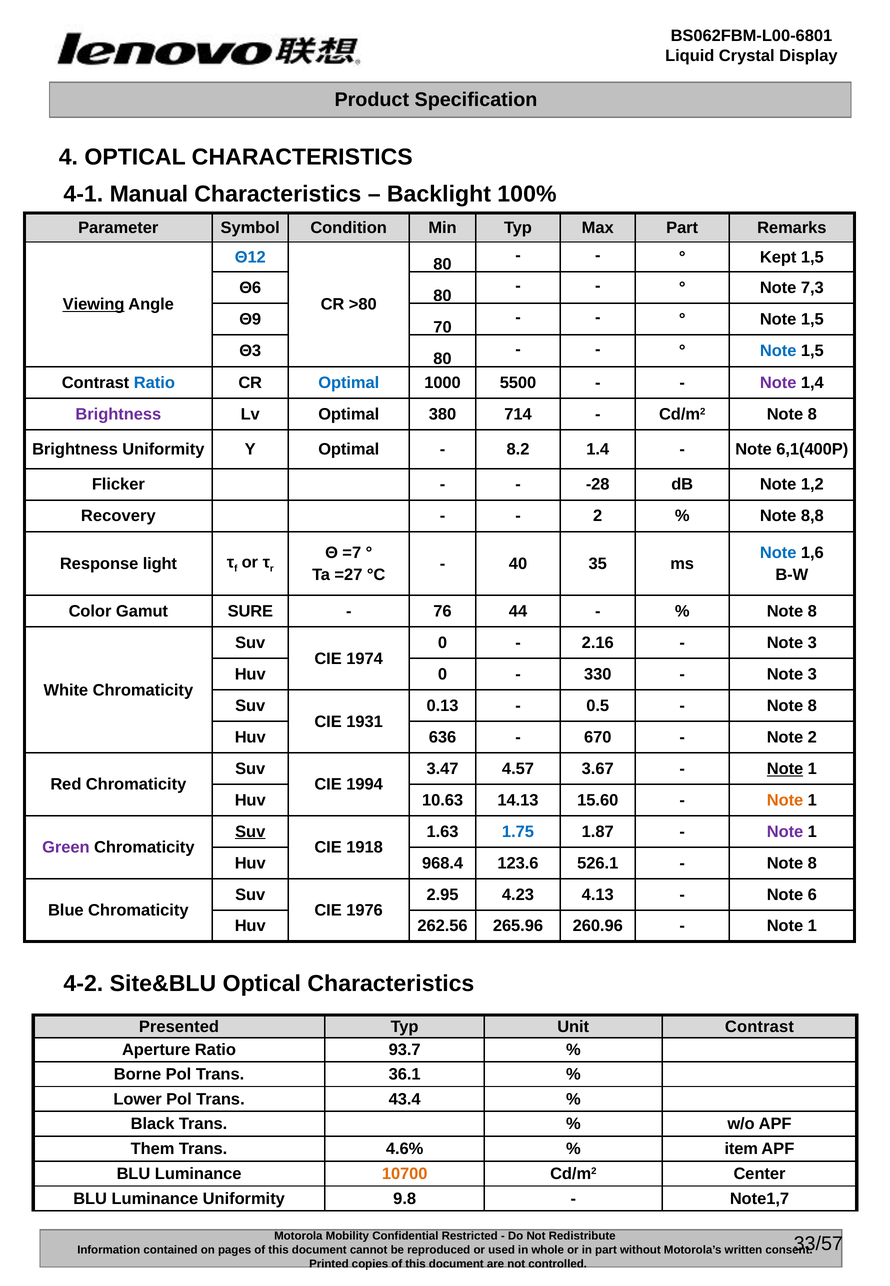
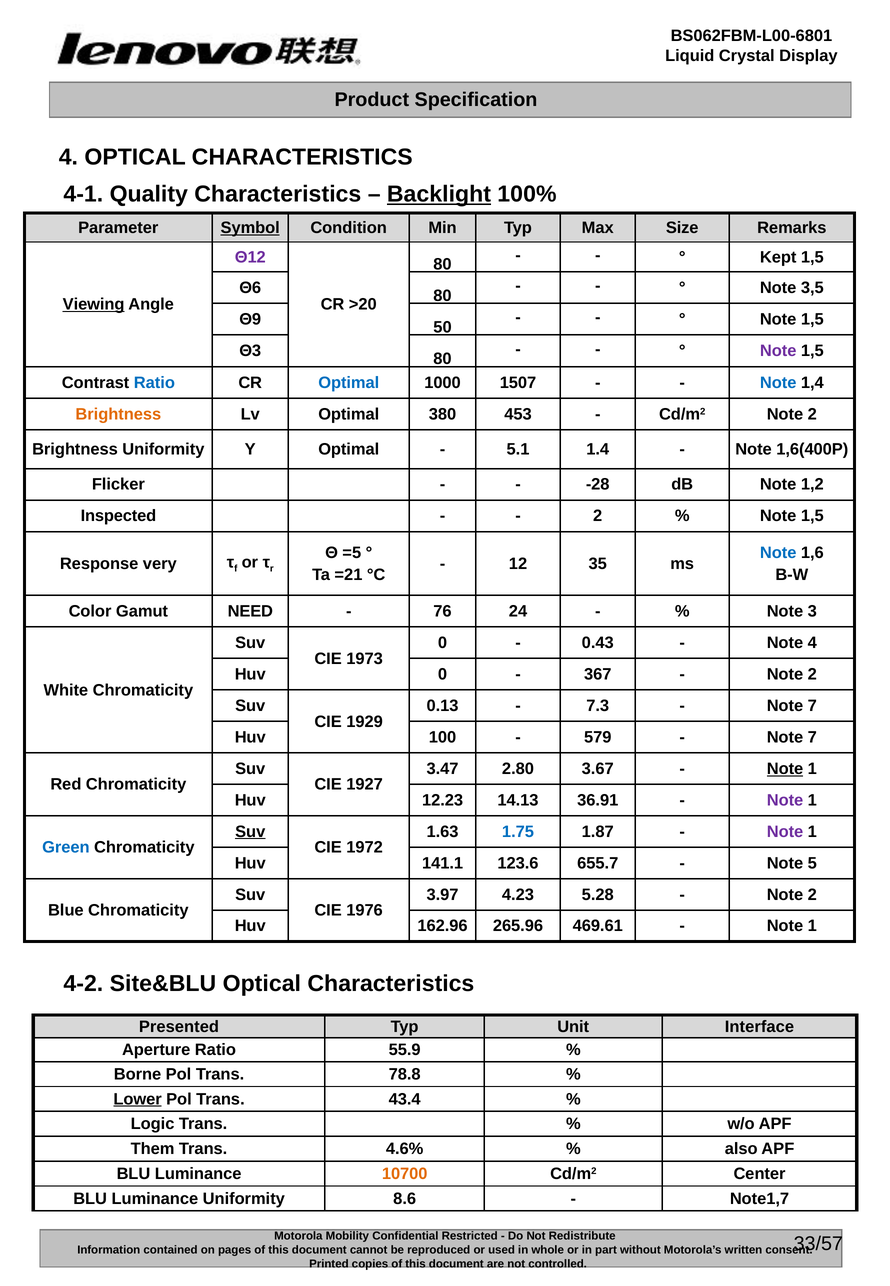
Manual: Manual -> Quality (149, 194)
Backlight underline: none -> present (439, 194)
Symbol underline: none -> present (250, 228)
Max Part: Part -> Size (682, 228)
Θ12 colour: blue -> purple (250, 257)
7,3: 7,3 -> 3,5 (812, 288)
>80: >80 -> >20 (363, 304)
70: 70 -> 50 (443, 327)
Note colour: blue -> purple (778, 351)
5500: 5500 -> 1507 (518, 382)
Note colour: purple -> blue (778, 382)
Brightness colour: purple -> orange (118, 414)
714: 714 -> 453 (518, 414)
Cd/m2 Note 8: 8 -> 2 (812, 414)
8.2: 8.2 -> 5.1 (518, 449)
6,1(400P: 6,1(400P -> 1,6(400P (812, 449)
Recovery: Recovery -> Inspected (118, 516)
8,8: 8,8 -> 1,5 (812, 516)
=7: =7 -> =5 (352, 553)
light: light -> very (160, 564)
40: 40 -> 12 (518, 564)
=27: =27 -> =21 (348, 574)
SURE: SURE -> NEED (250, 611)
44: 44 -> 24 (518, 611)
8: 8 -> 3 (812, 611)
2.16: 2.16 -> 0.43 (598, 643)
3: 3 -> 4 (812, 643)
1974: 1974 -> 1973 (365, 658)
330: 330 -> 367 (598, 674)
3: 3 -> 2 (812, 674)
0.5: 0.5 -> 7.3 (598, 706)
8: 8 -> 7 (812, 706)
1931: 1931 -> 1929 (365, 721)
636: 636 -> 100 (443, 737)
670: 670 -> 579 (598, 737)
2: 2 -> 7 (812, 737)
4.57: 4.57 -> 2.80 (518, 769)
1994: 1994 -> 1927 (365, 784)
10.63: 10.63 -> 12.23 (443, 800)
15.60: 15.60 -> 36.91 (598, 800)
Note colour: orange -> purple (785, 800)
Green colour: purple -> blue (66, 847)
1918: 1918 -> 1972 (365, 847)
968.4: 968.4 -> 141.1 (443, 863)
526.1: 526.1 -> 655.7 (598, 863)
8: 8 -> 5 (812, 863)
2.95: 2.95 -> 3.97 (443, 894)
4.13: 4.13 -> 5.28 (598, 894)
6: 6 -> 2 (812, 894)
262.56: 262.56 -> 162.96 (443, 926)
260.96: 260.96 -> 469.61 (598, 926)
Unit Contrast: Contrast -> Interface (759, 1026)
93.7: 93.7 -> 55.9 (405, 1050)
36.1: 36.1 -> 78.8 (405, 1074)
Lower underline: none -> present (138, 1099)
Black: Black -> Logic (153, 1124)
item: item -> also (741, 1148)
9.8: 9.8 -> 8.6 (405, 1198)
